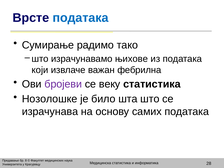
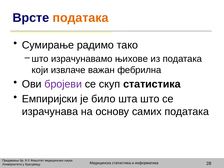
података colour: blue -> orange (81, 18)
веку: веку -> скуп (110, 84)
Нозолошке: Нозолошке -> Емпиријски (50, 99)
